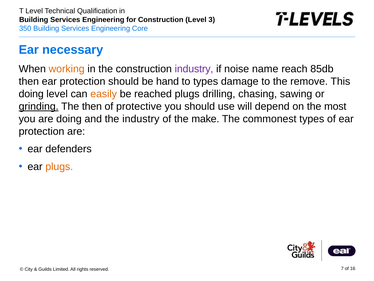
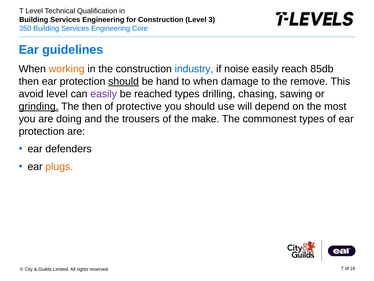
necessary: necessary -> guidelines (73, 50)
industry colour: purple -> blue (194, 69)
noise name: name -> easily (265, 69)
should underline: none -> present (124, 81)
to types: types -> when (206, 81)
doing: doing -> avoid (31, 94)
easily colour: orange -> purple (104, 94)
reached plugs: plugs -> types (187, 94)
the industry: industry -> trousers (141, 119)
